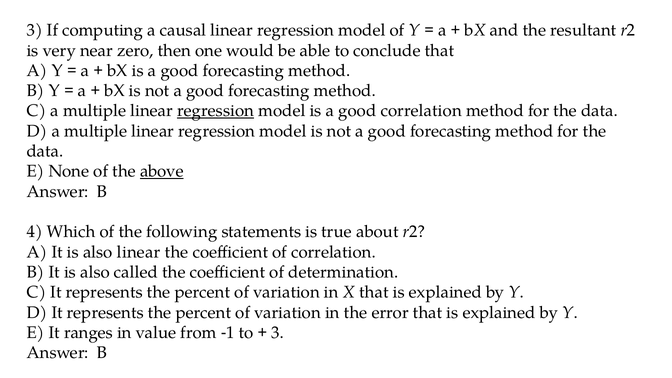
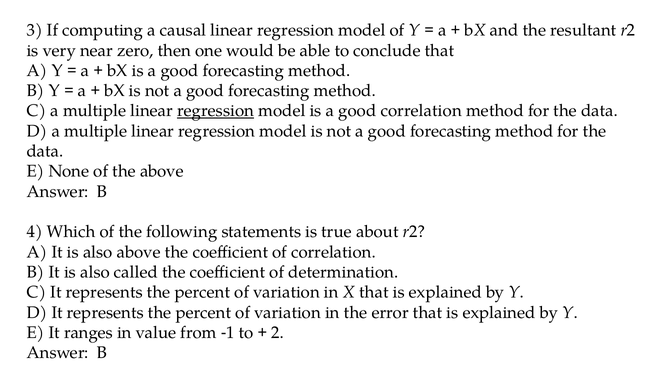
above underline: present -> none (162, 171)
also linear: linear -> above (139, 252)
3: 3 -> 2 (278, 333)
